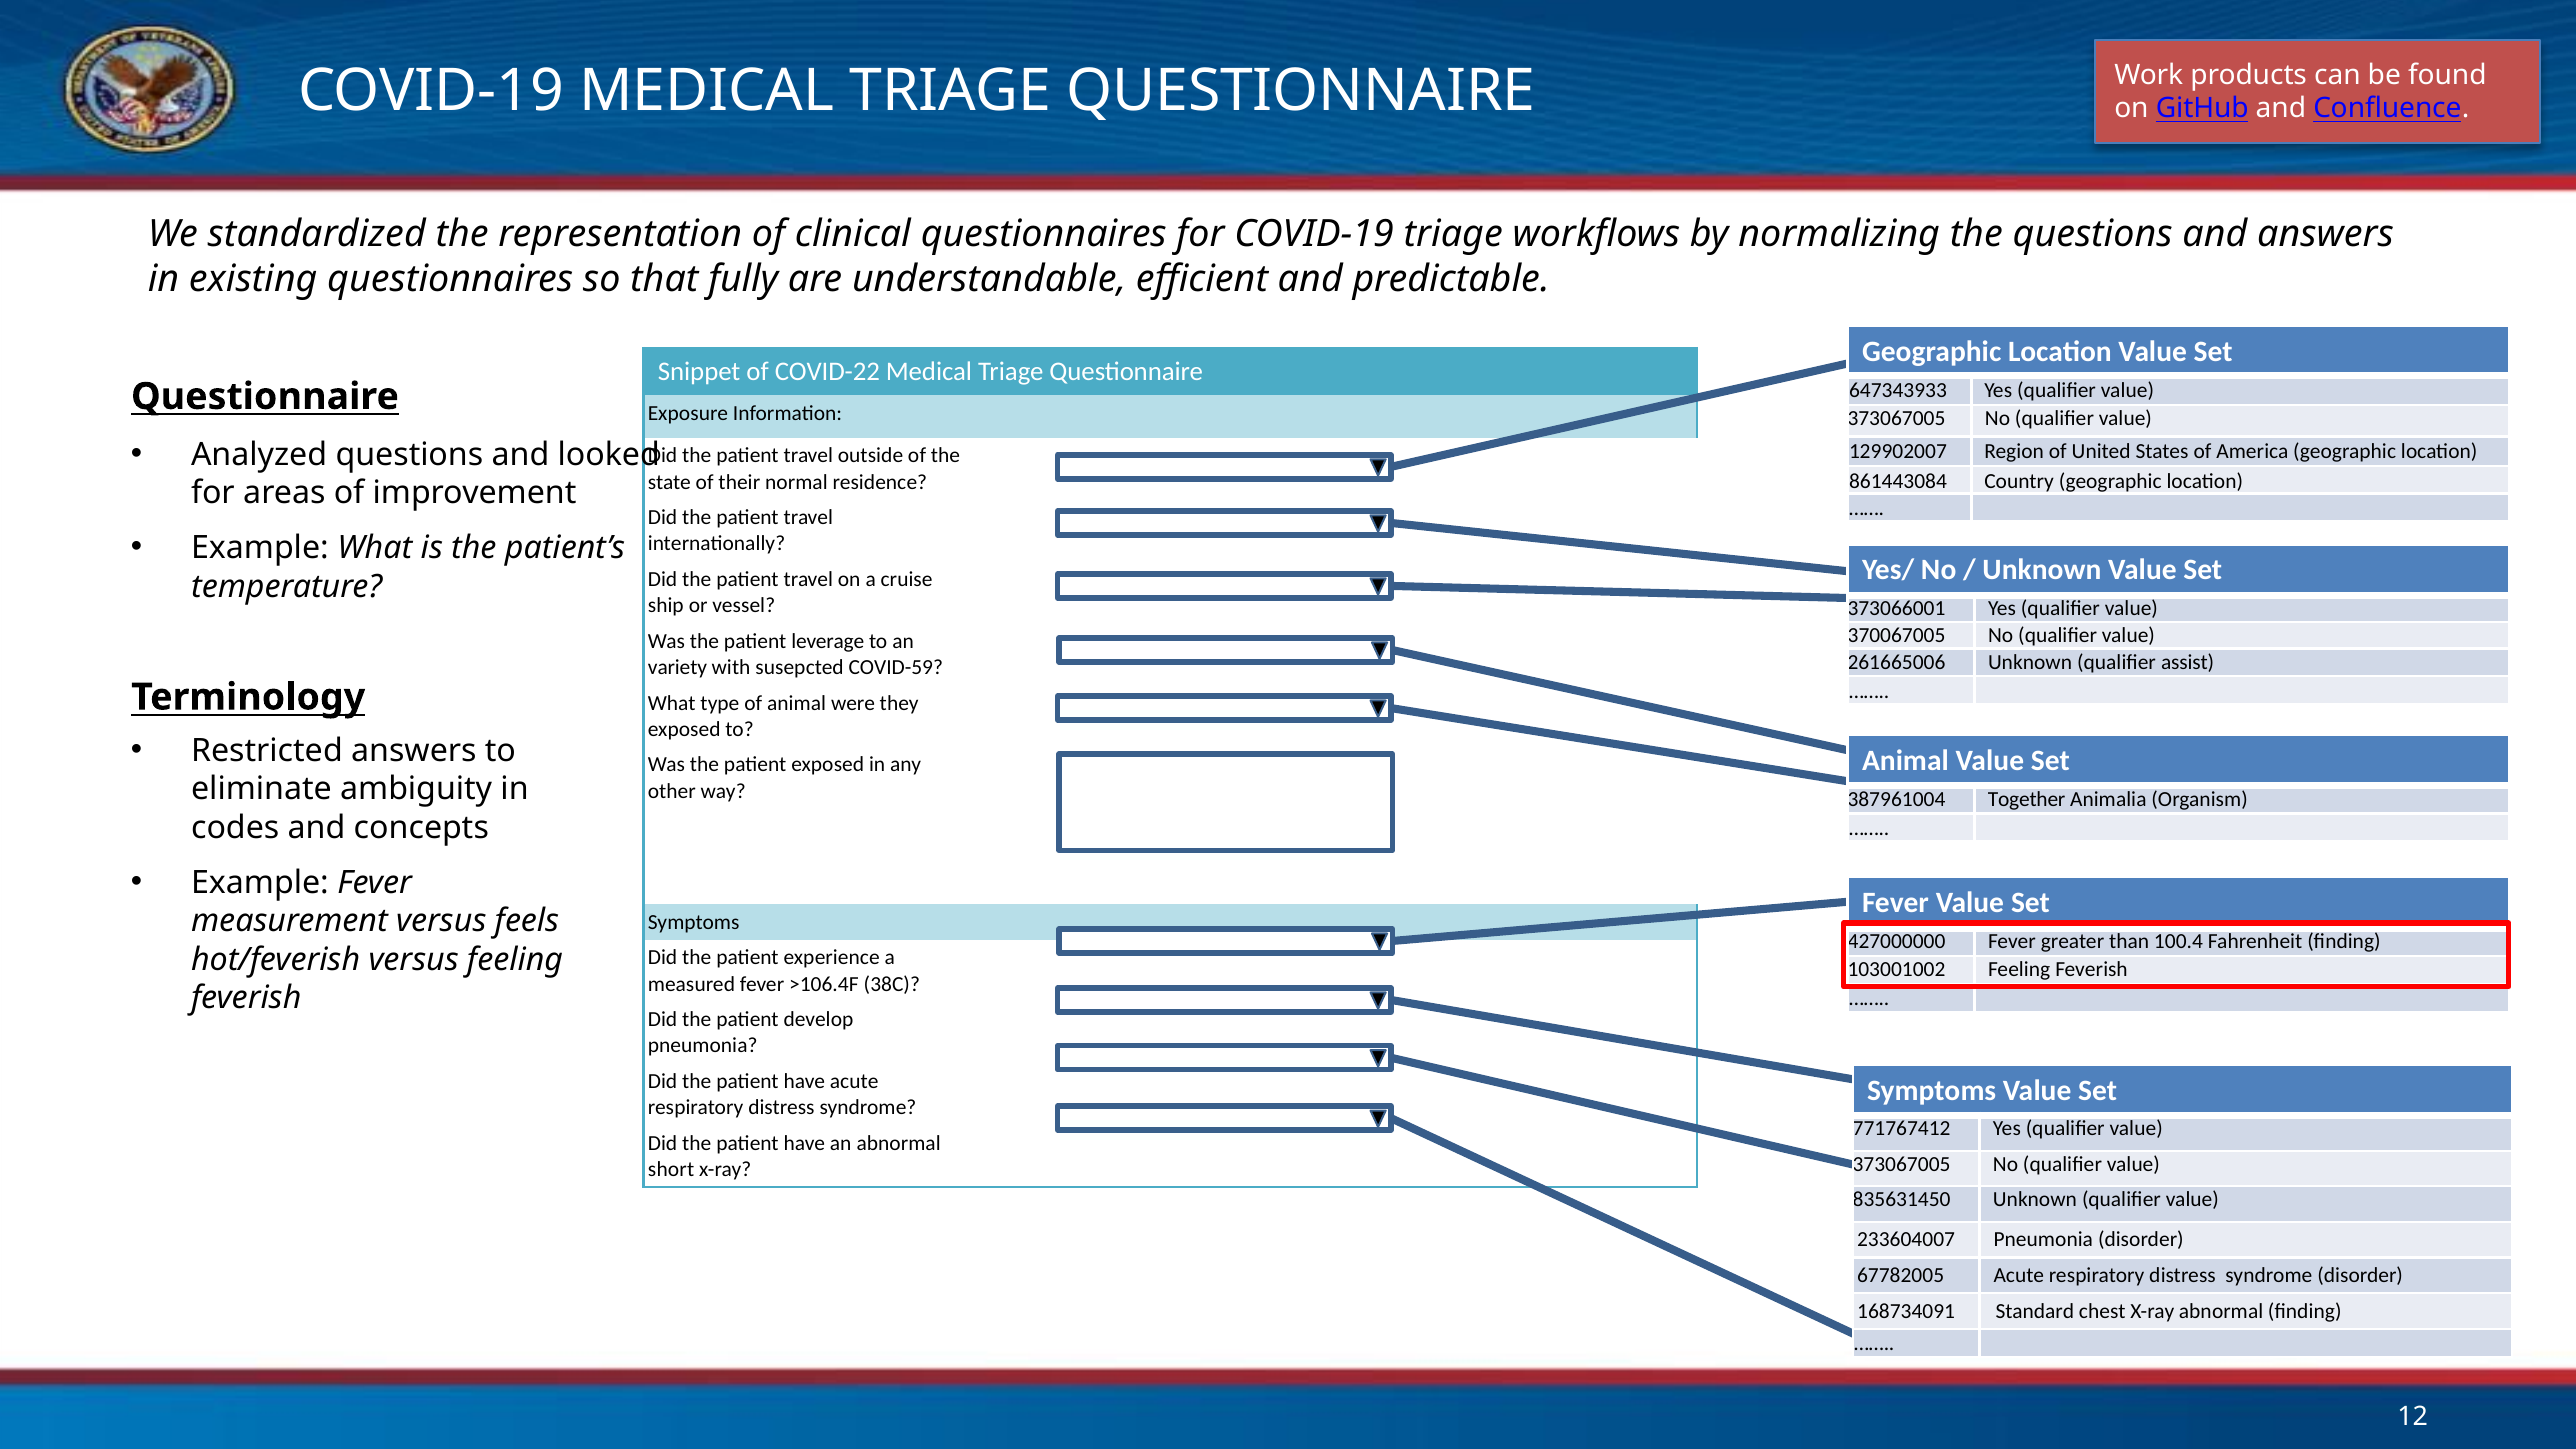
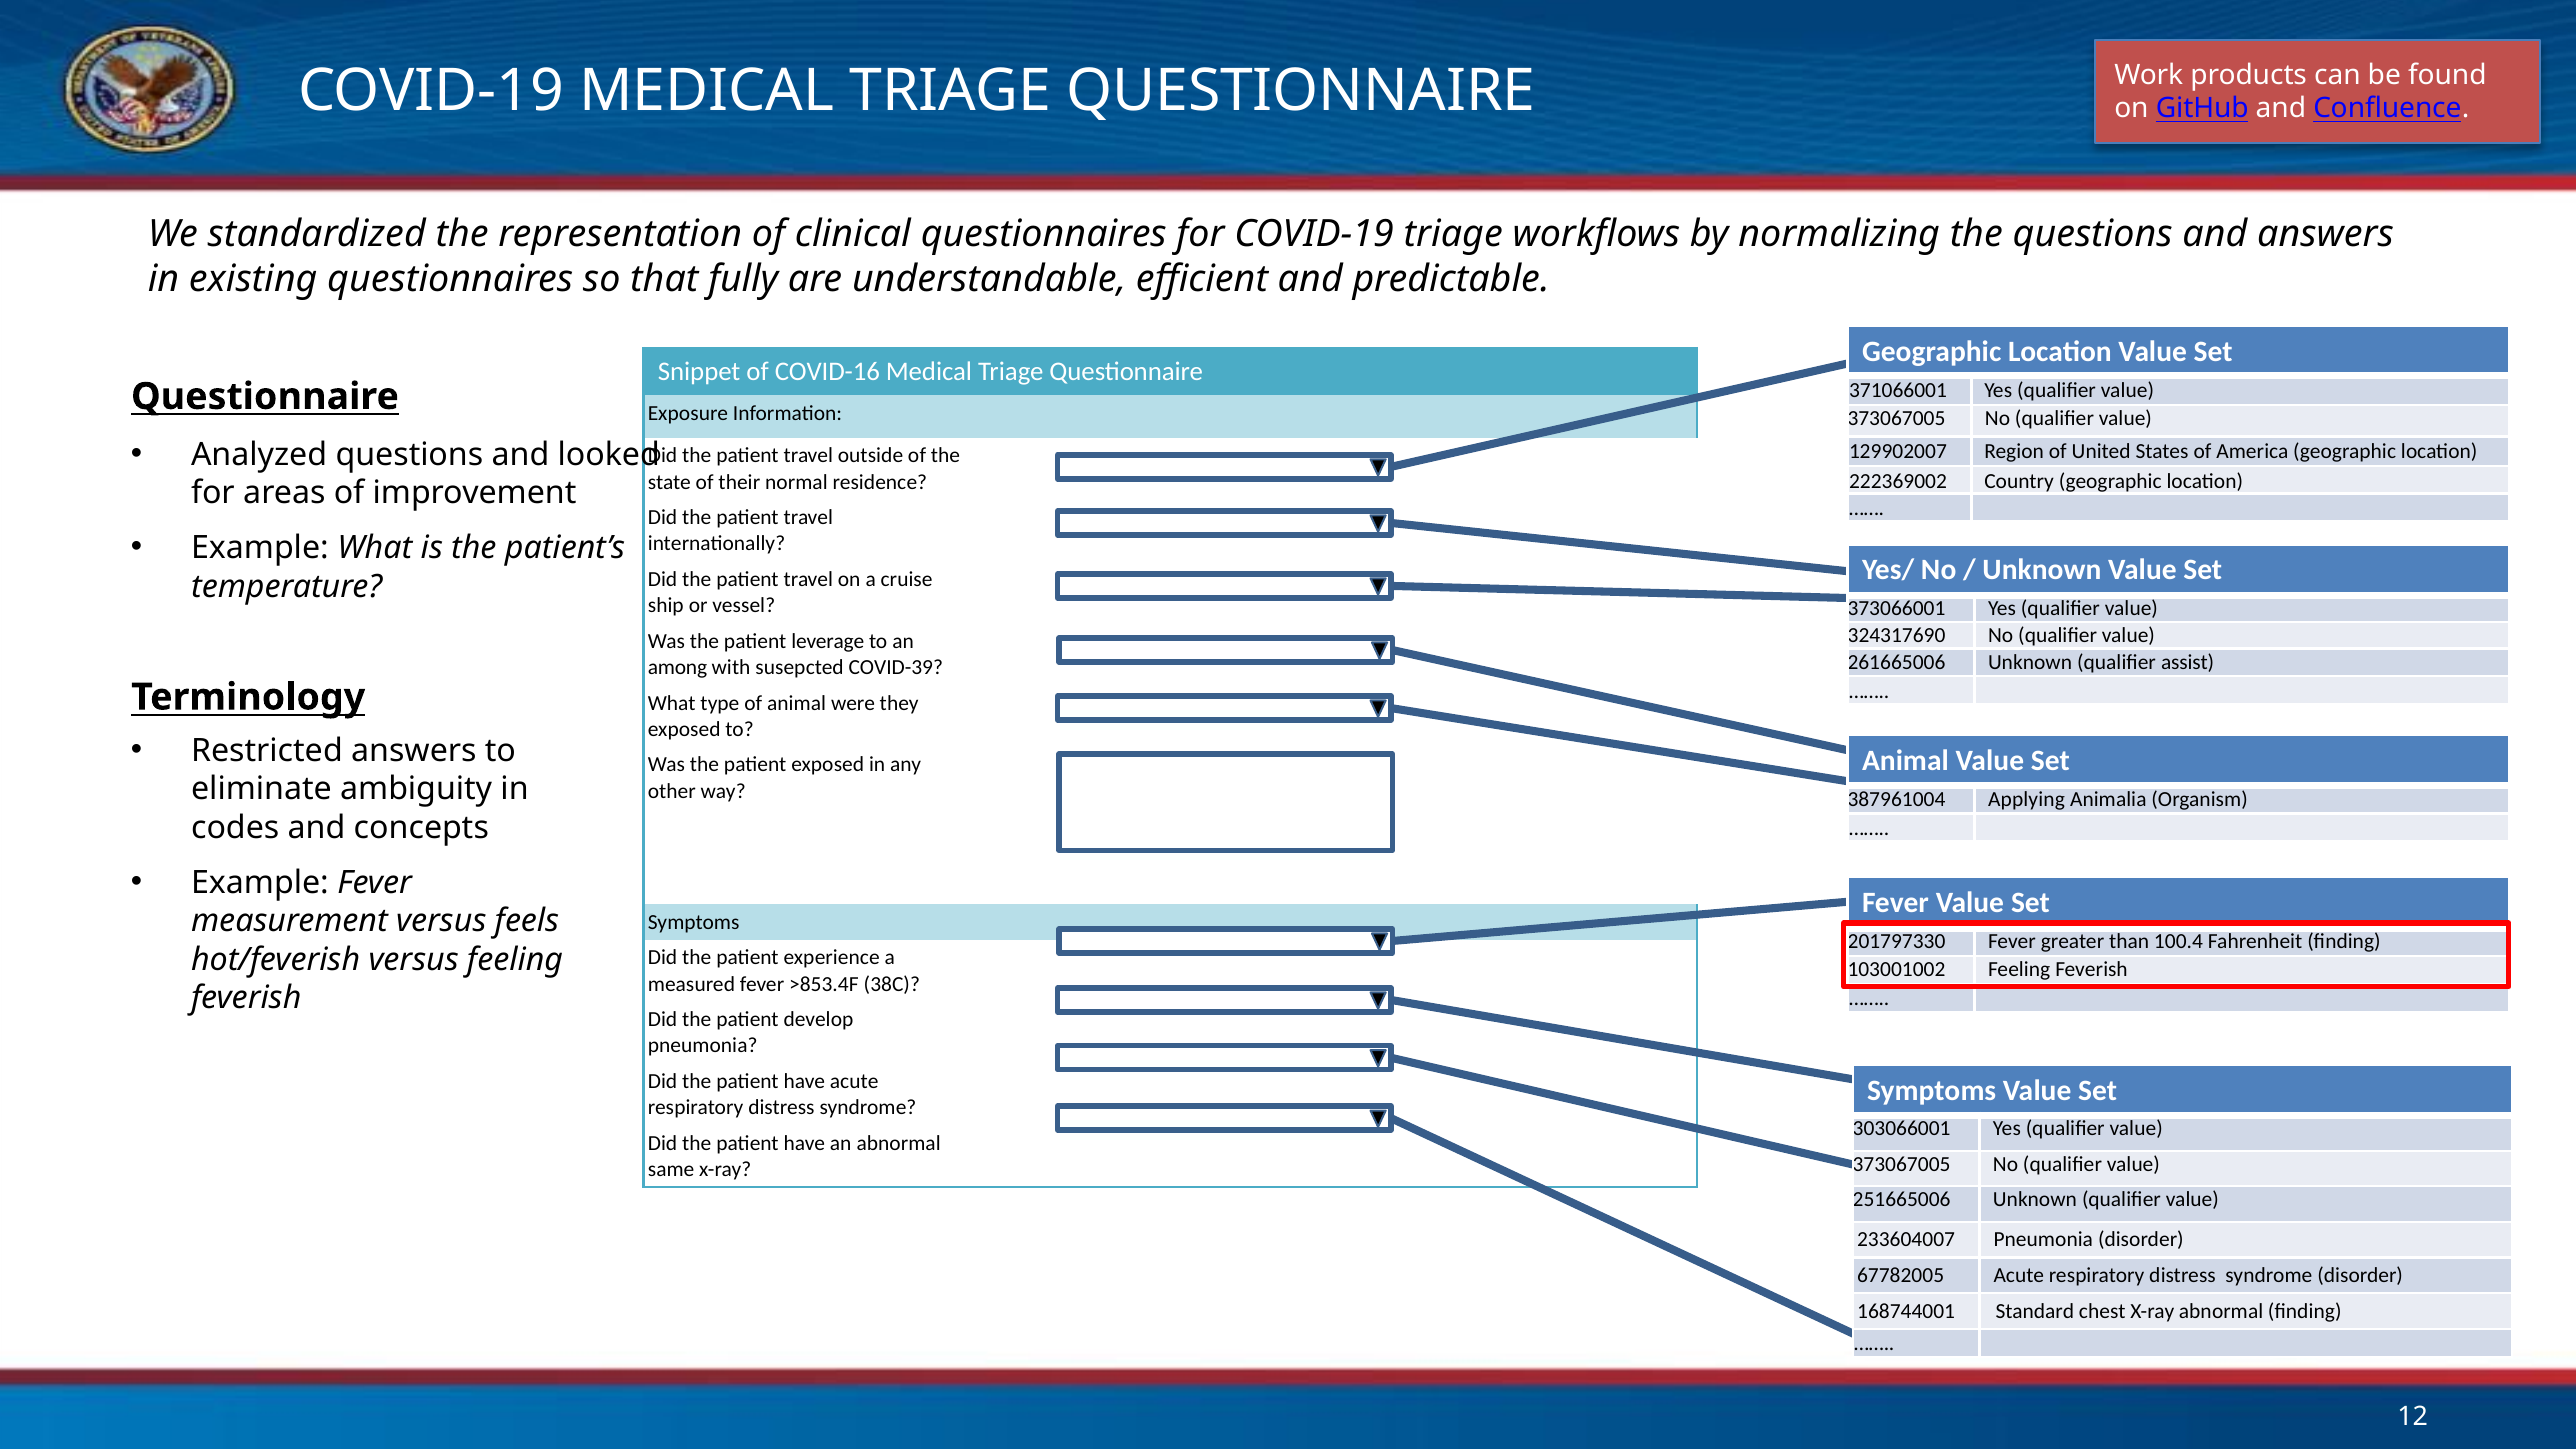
COVID-22: COVID-22 -> COVID-16 (827, 372)
647343933: 647343933 -> 371066001 (1898, 391)
861443084: 861443084 -> 222369002 (1898, 481)
370067005: 370067005 -> 324317690 (1897, 635)
variety: variety -> among (678, 668)
COVID-59: COVID-59 -> COVID-39 (896, 668)
Together: Together -> Applying (2026, 799)
427000000: 427000000 -> 201797330 (1897, 942)
>106.4F: >106.4F -> >853.4F (824, 984)
771767412: 771767412 -> 303066001 (1902, 1129)
short: short -> same (671, 1170)
835631450: 835631450 -> 251665006 (1902, 1200)
168734091: 168734091 -> 168744001 (1906, 1311)
